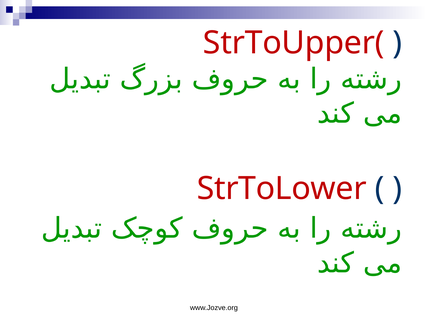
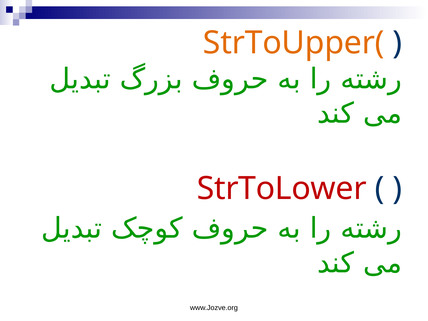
StrToUpper( colour: red -> orange (294, 43)
